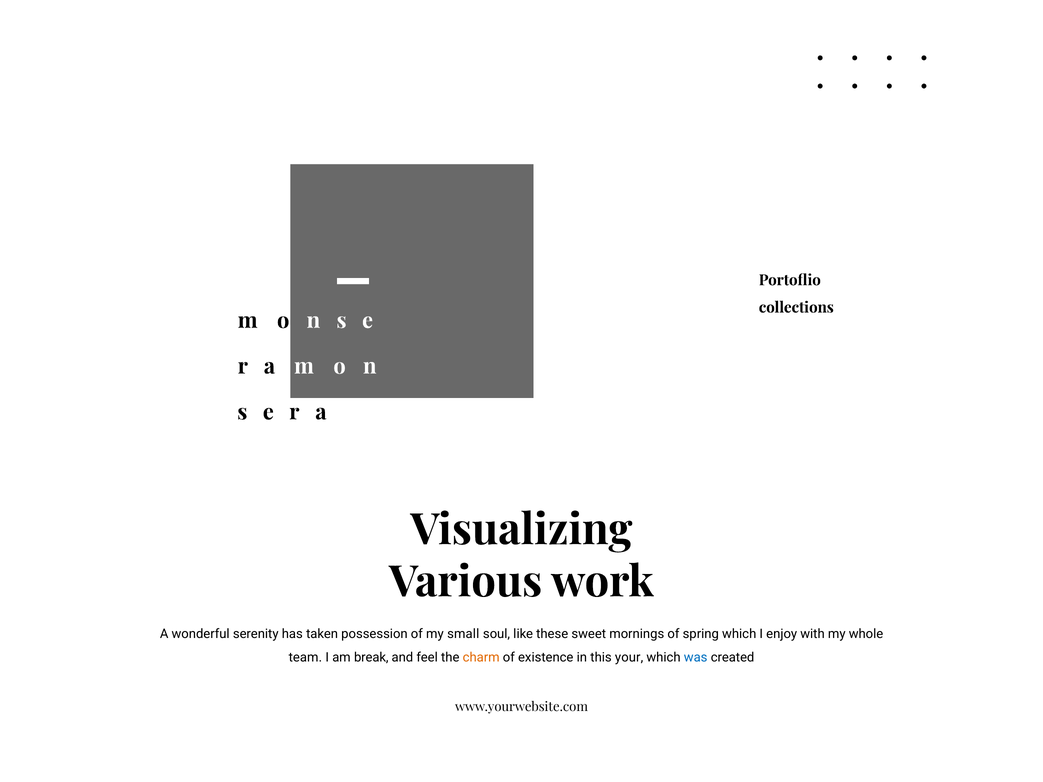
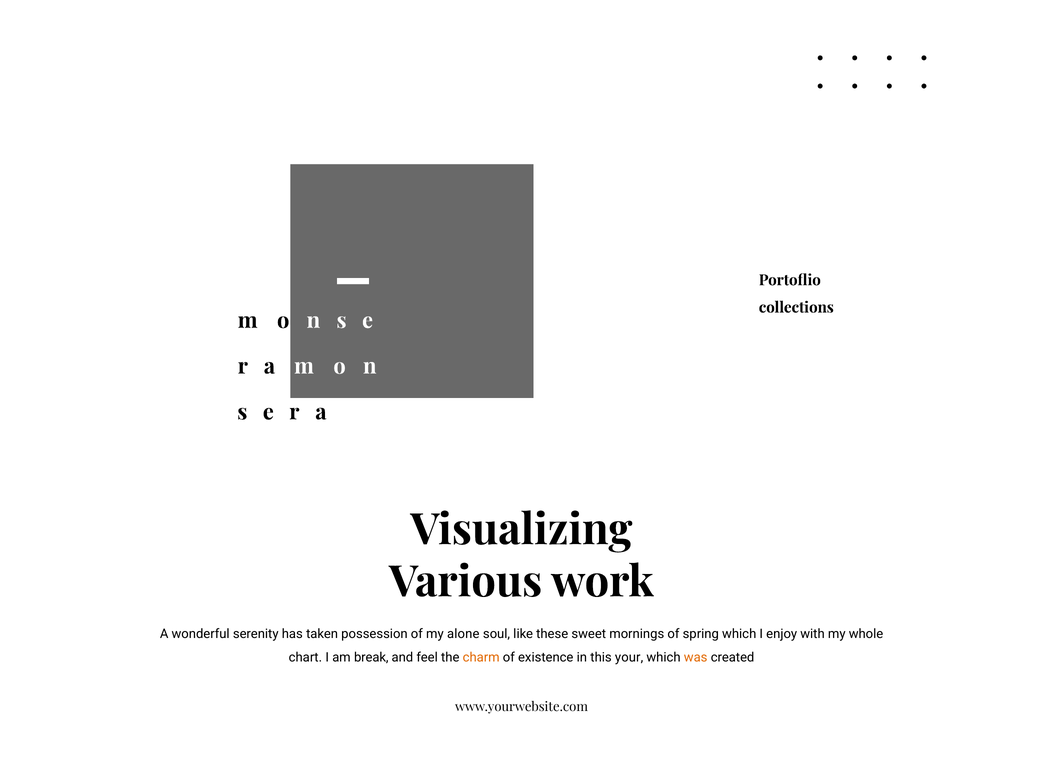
small: small -> alone (463, 634)
team: team -> chart (305, 658)
was colour: blue -> orange (696, 658)
